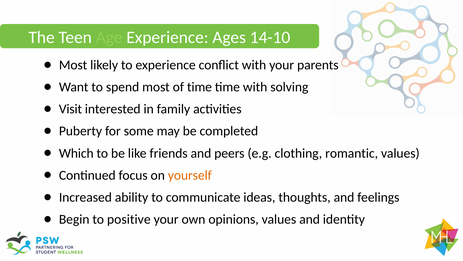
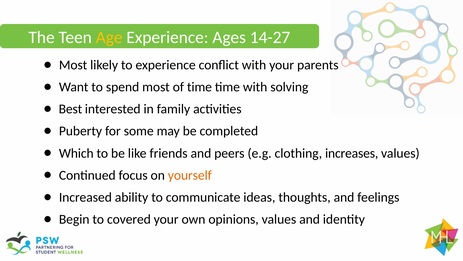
Age colour: light green -> yellow (109, 37)
14-10: 14-10 -> 14-27 (270, 37)
Visit: Visit -> Best (70, 109)
romantic: romantic -> increases (352, 153)
positive: positive -> covered (129, 219)
